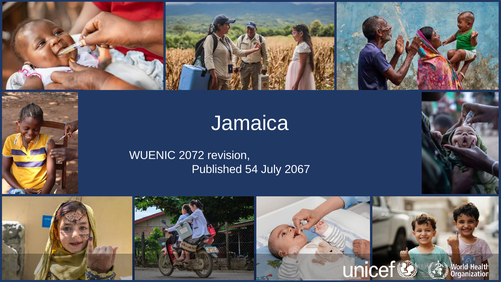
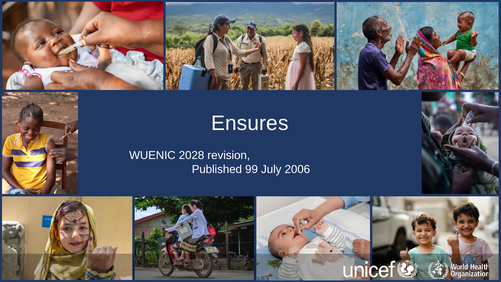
Jamaica: Jamaica -> Ensures (250, 123)
2072: 2072 -> 2028 (192, 155)
54: 54 -> 99 (252, 169)
2067: 2067 -> 2006 (297, 169)
